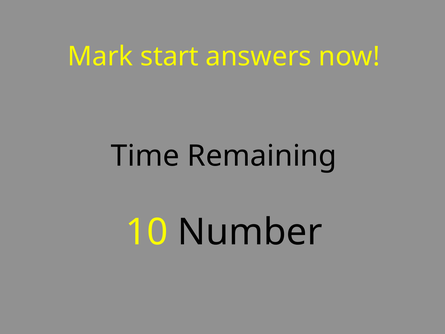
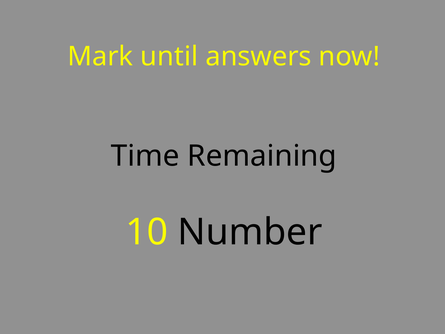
start: start -> until (169, 56)
